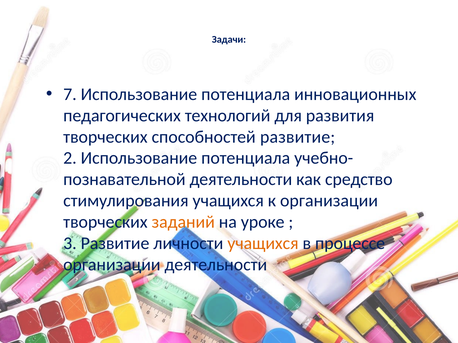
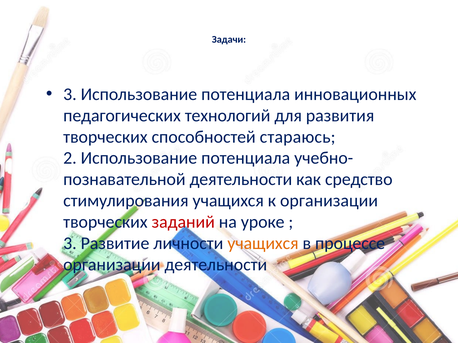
7: 7 -> 3 (70, 94)
способностей развитие: развитие -> стараюсь (298, 137)
заданий colour: orange -> red (183, 222)
